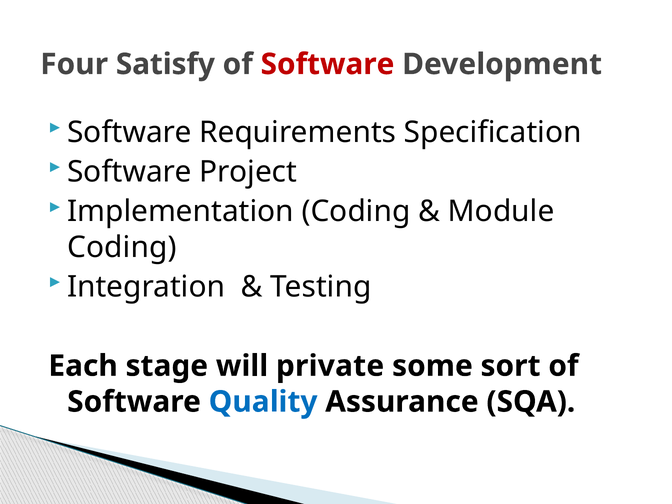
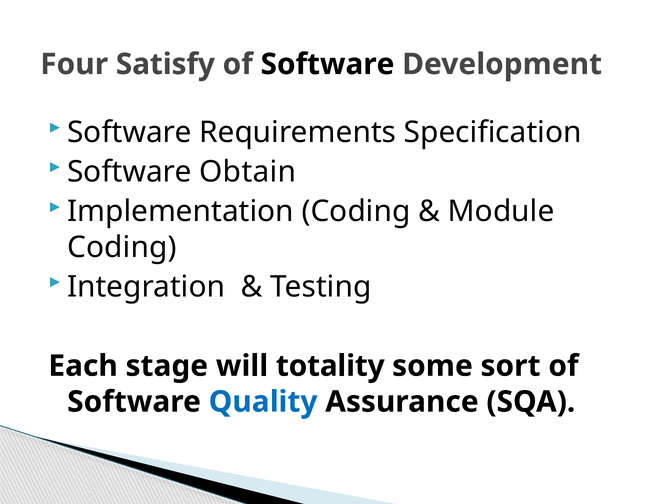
Software colour: red -> black (327, 64)
Project: Project -> Obtain (248, 172)
private: private -> totality (330, 366)
